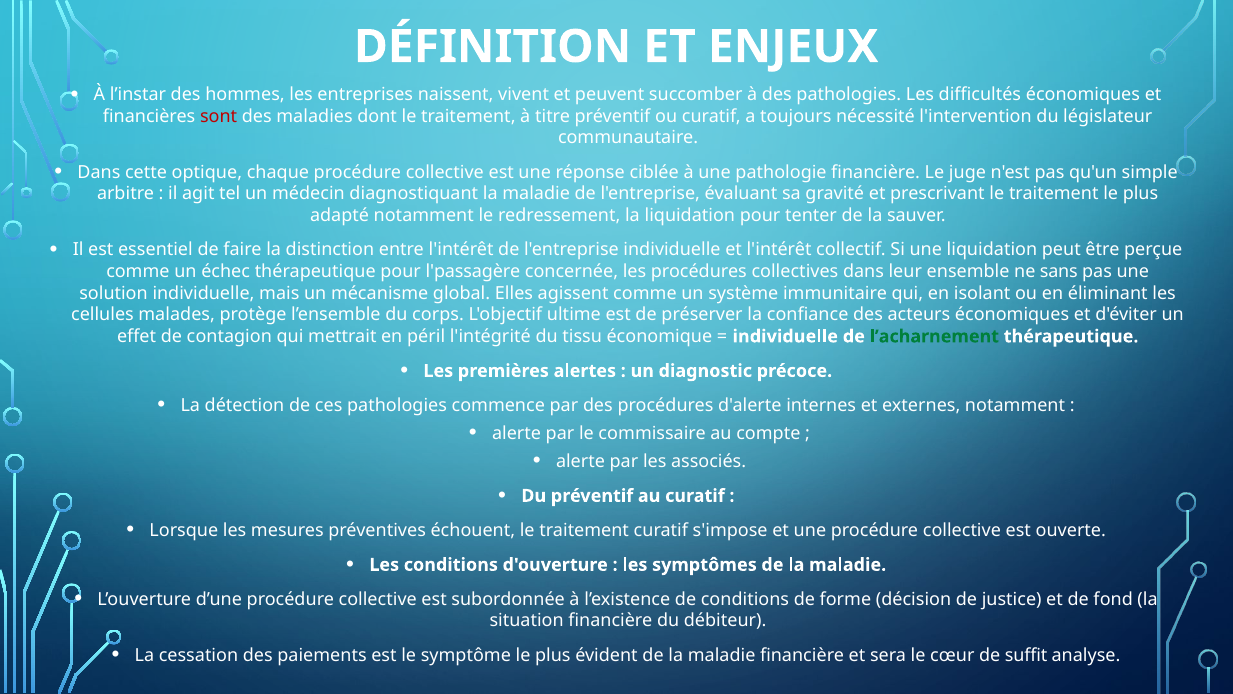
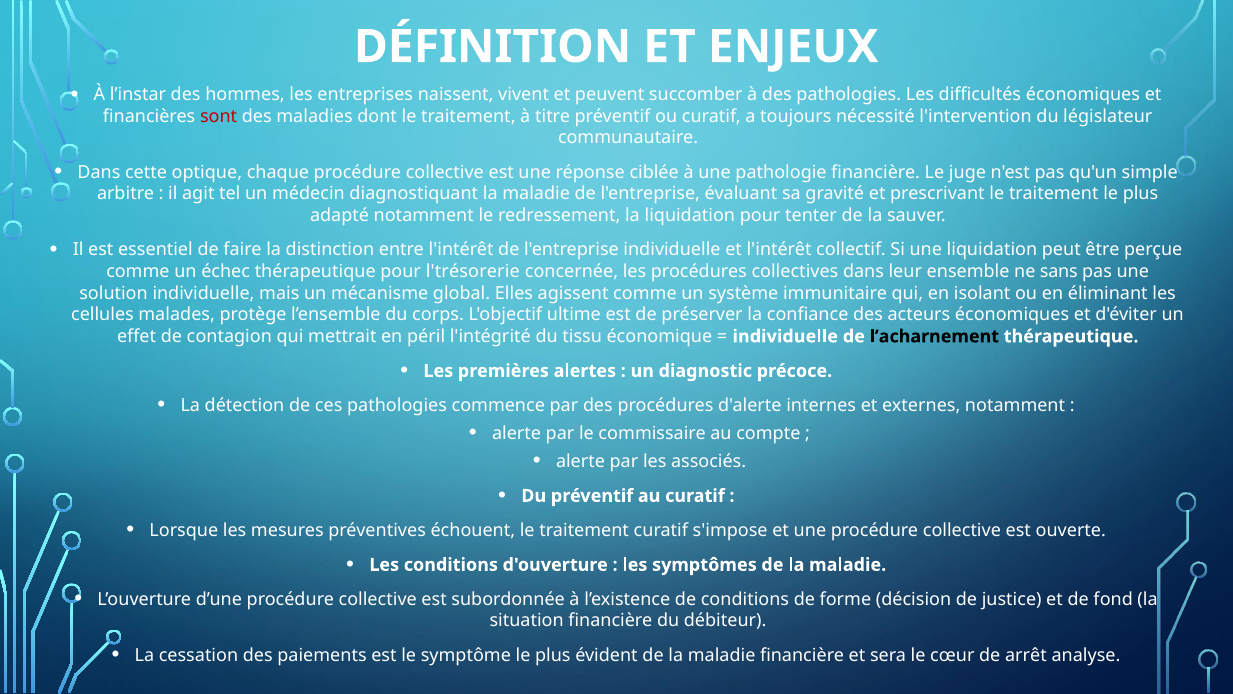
l'passagère: l'passagère -> l'trésorerie (473, 271)
l’acharnement colour: green -> black (934, 336)
suffit: suffit -> arrêt (1026, 655)
